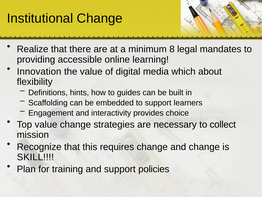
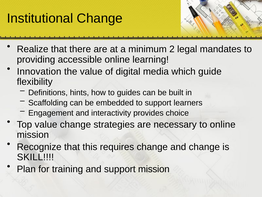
8: 8 -> 2 (172, 49)
about: about -> guide (210, 71)
to collect: collect -> online (223, 124)
support policies: policies -> mission (154, 169)
